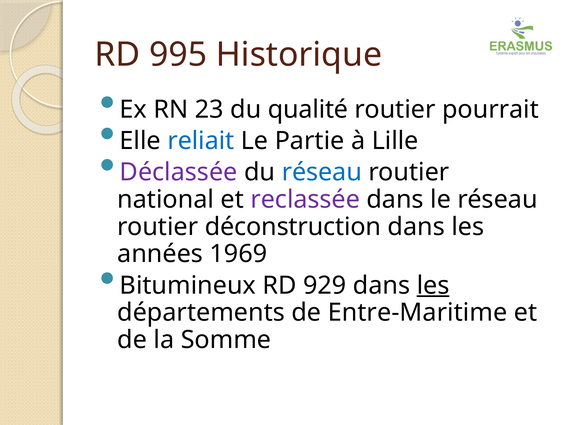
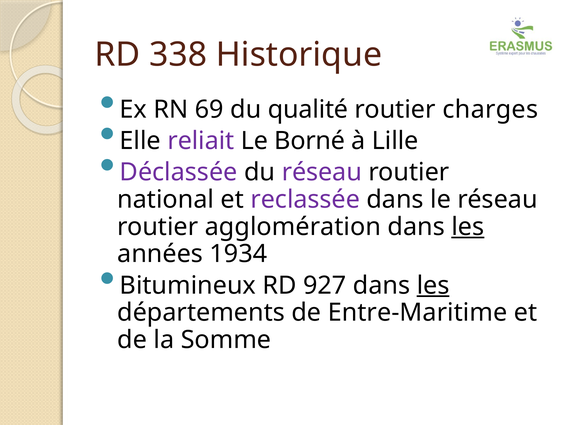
995: 995 -> 338 (178, 55)
23: 23 -> 69 (209, 109)
pourrait: pourrait -> charges (490, 109)
reliait colour: blue -> purple (201, 141)
Partie: Partie -> Borné (310, 141)
réseau colour: blue -> purple (322, 172)
déconstruction: déconstruction -> agglomération (293, 227)
les underline: none -> present (468, 227)
1969: 1969 -> 1934 (238, 254)
929: 929 -> 927 (325, 286)
